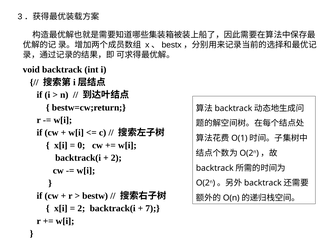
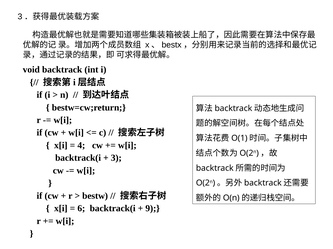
0: 0 -> 4 (81, 146)
2: 2 -> 3 (116, 158)
2: 2 -> 6 (81, 209)
7: 7 -> 9 (153, 209)
